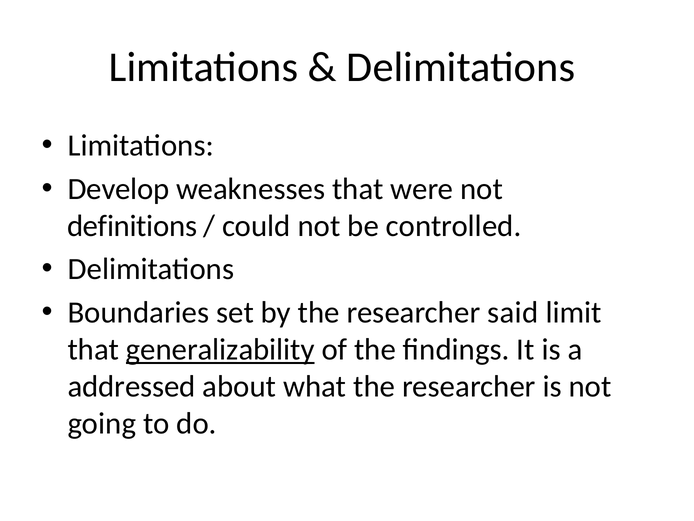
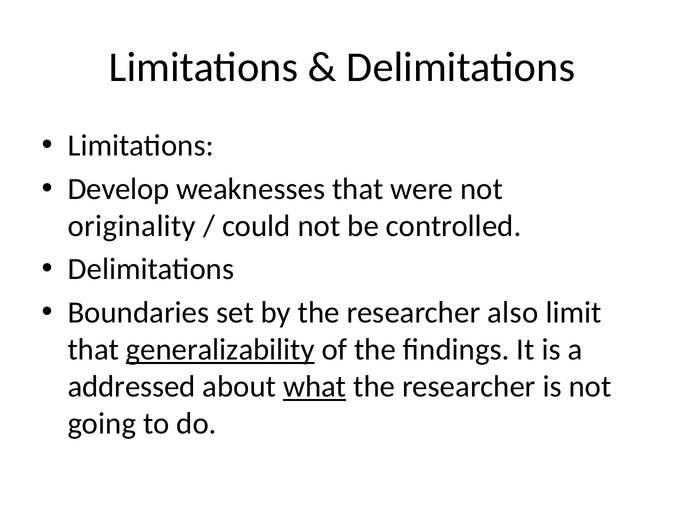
definitions: definitions -> originality (132, 226)
said: said -> also (513, 312)
what underline: none -> present (315, 386)
